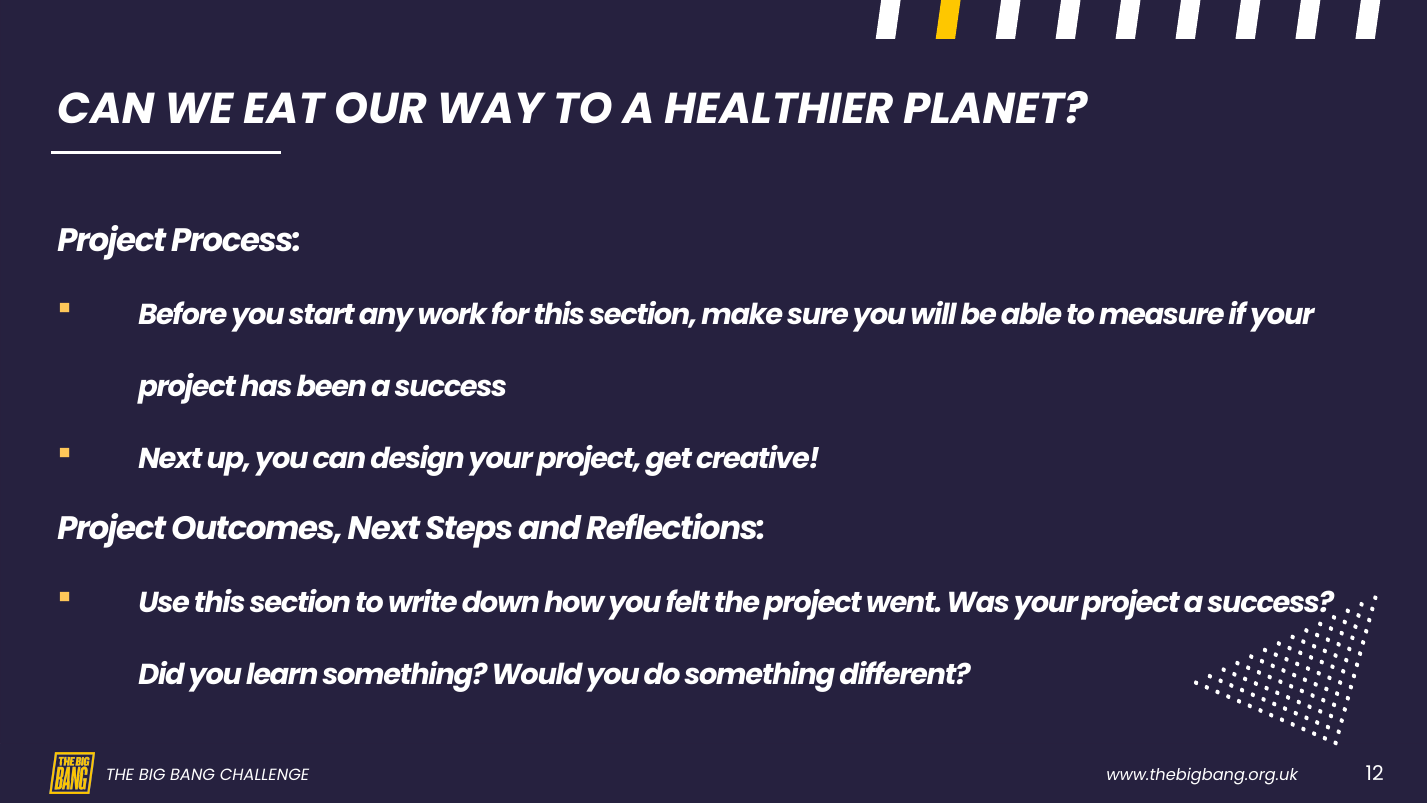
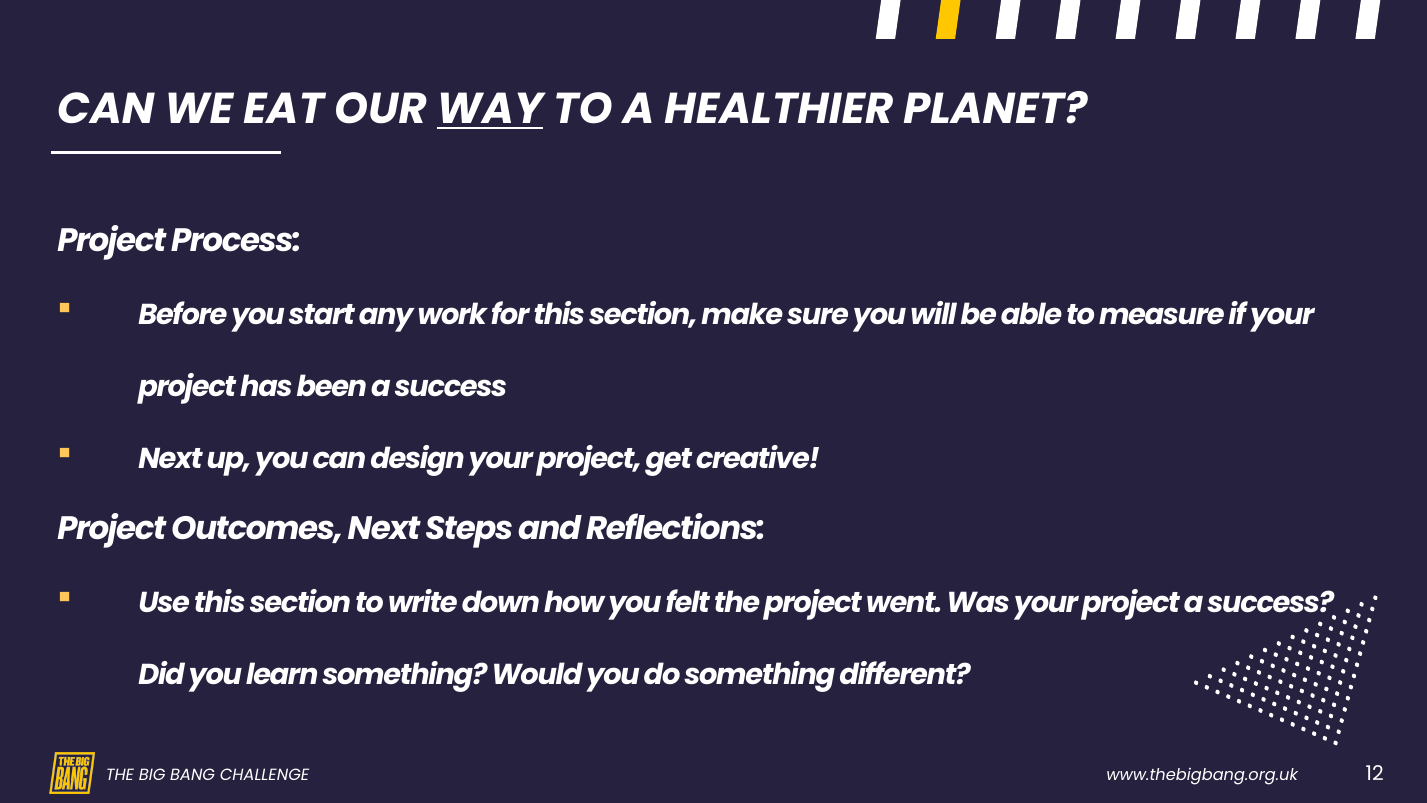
WAY underline: none -> present (490, 110)
